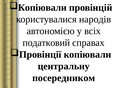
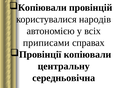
податковий: податковий -> приписами (46, 43)
посередником: посередником -> середньовічна (64, 78)
